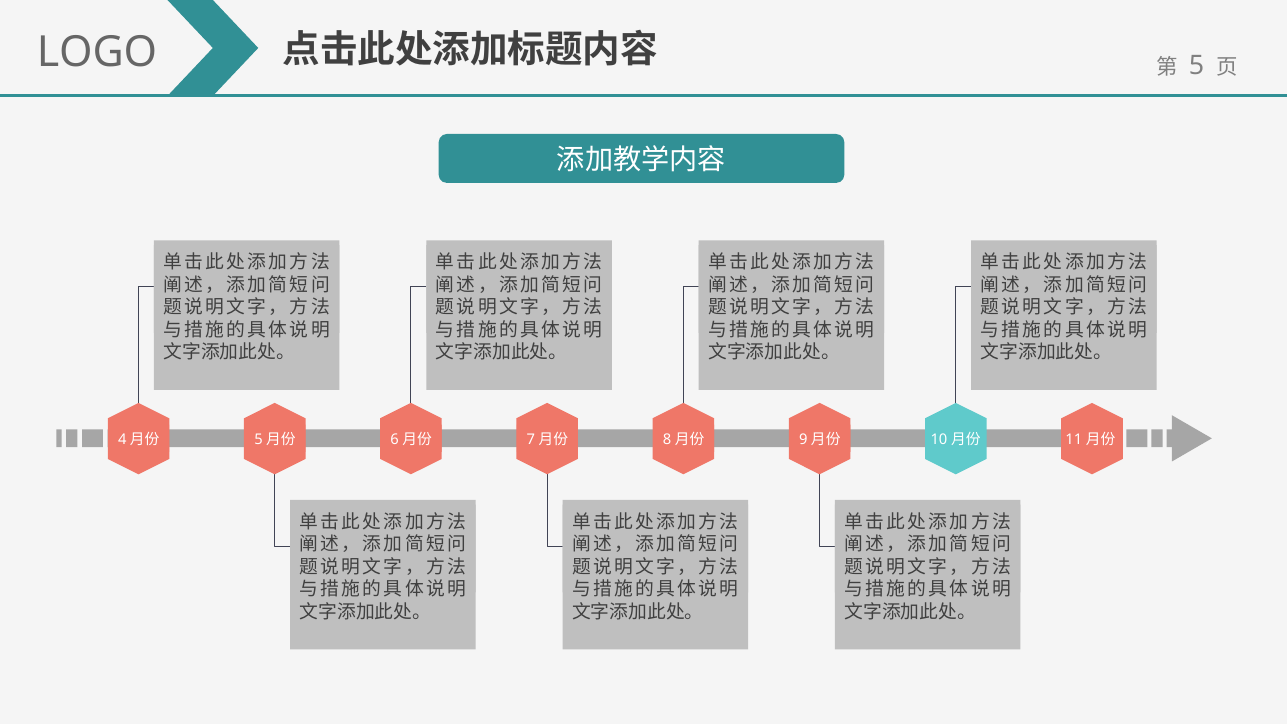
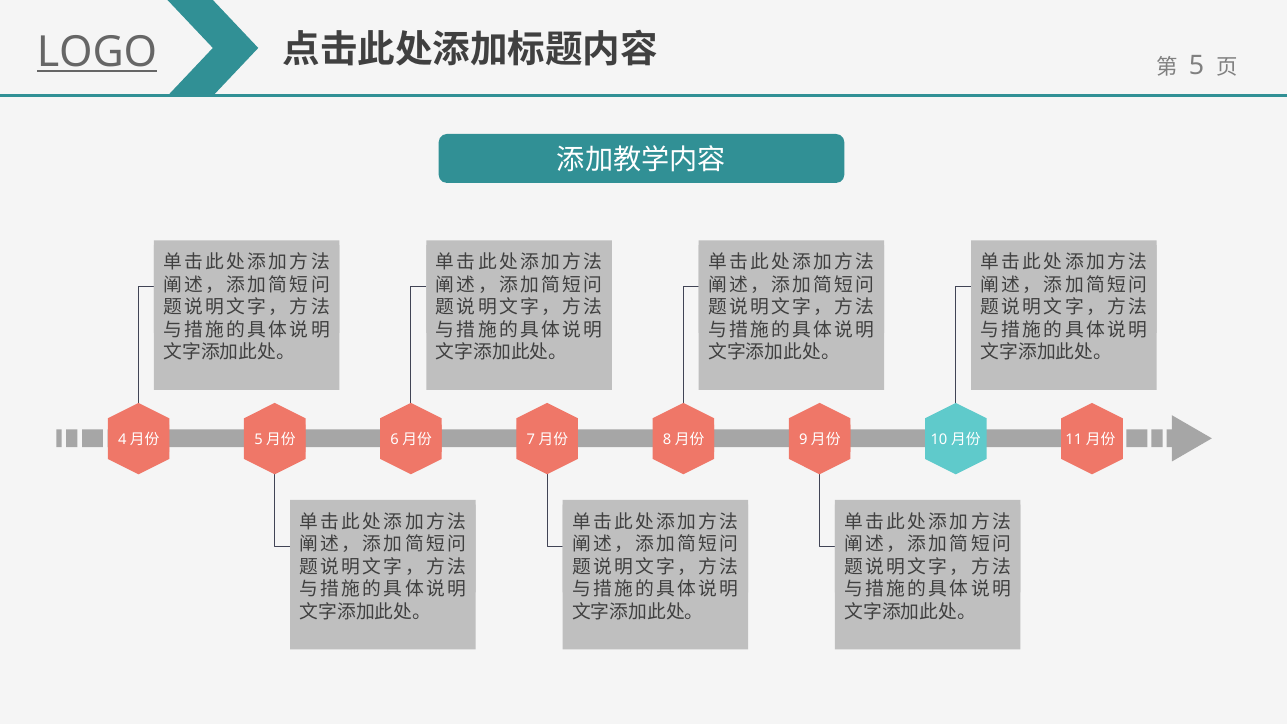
LOGO underline: none -> present (97, 53)
